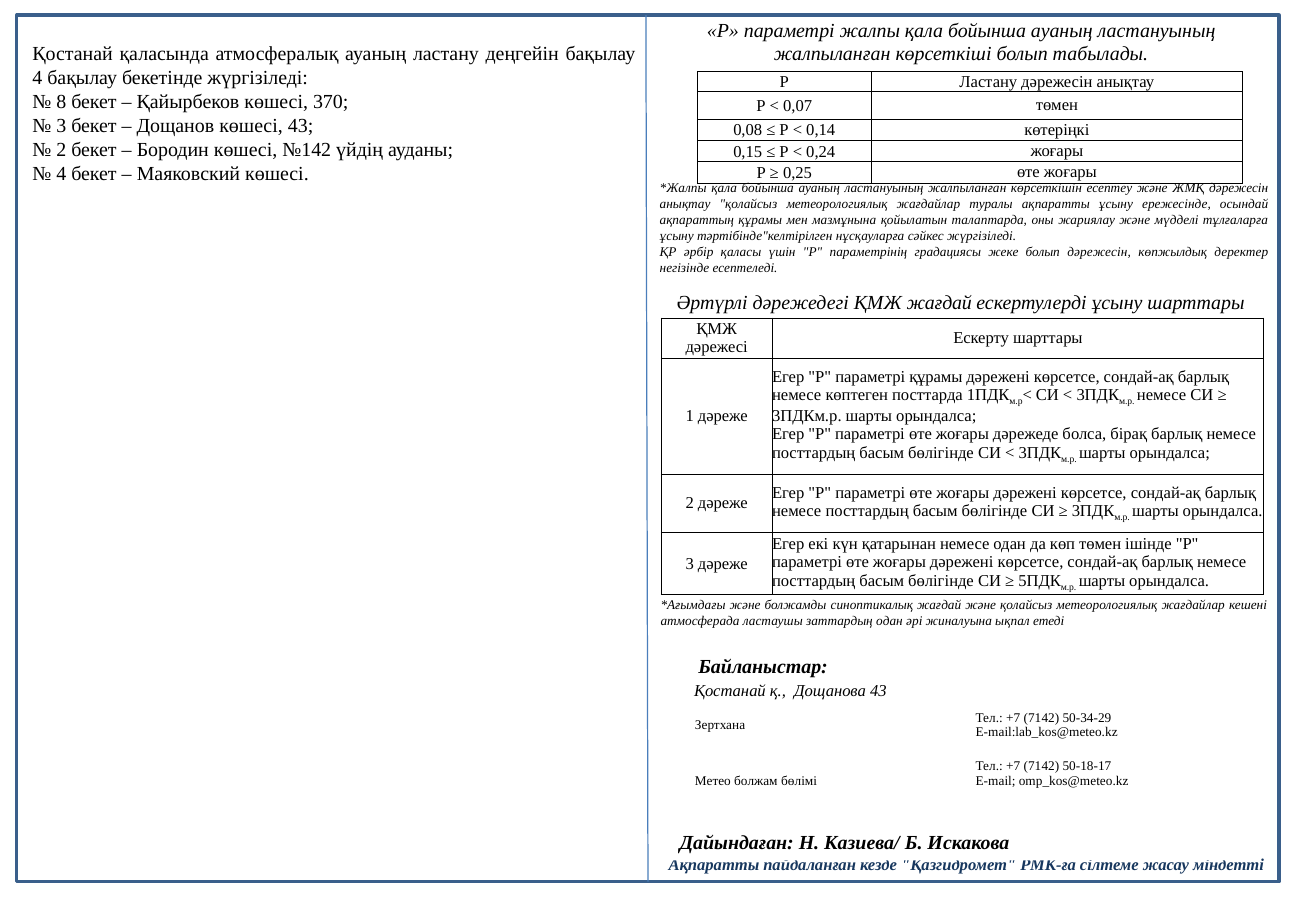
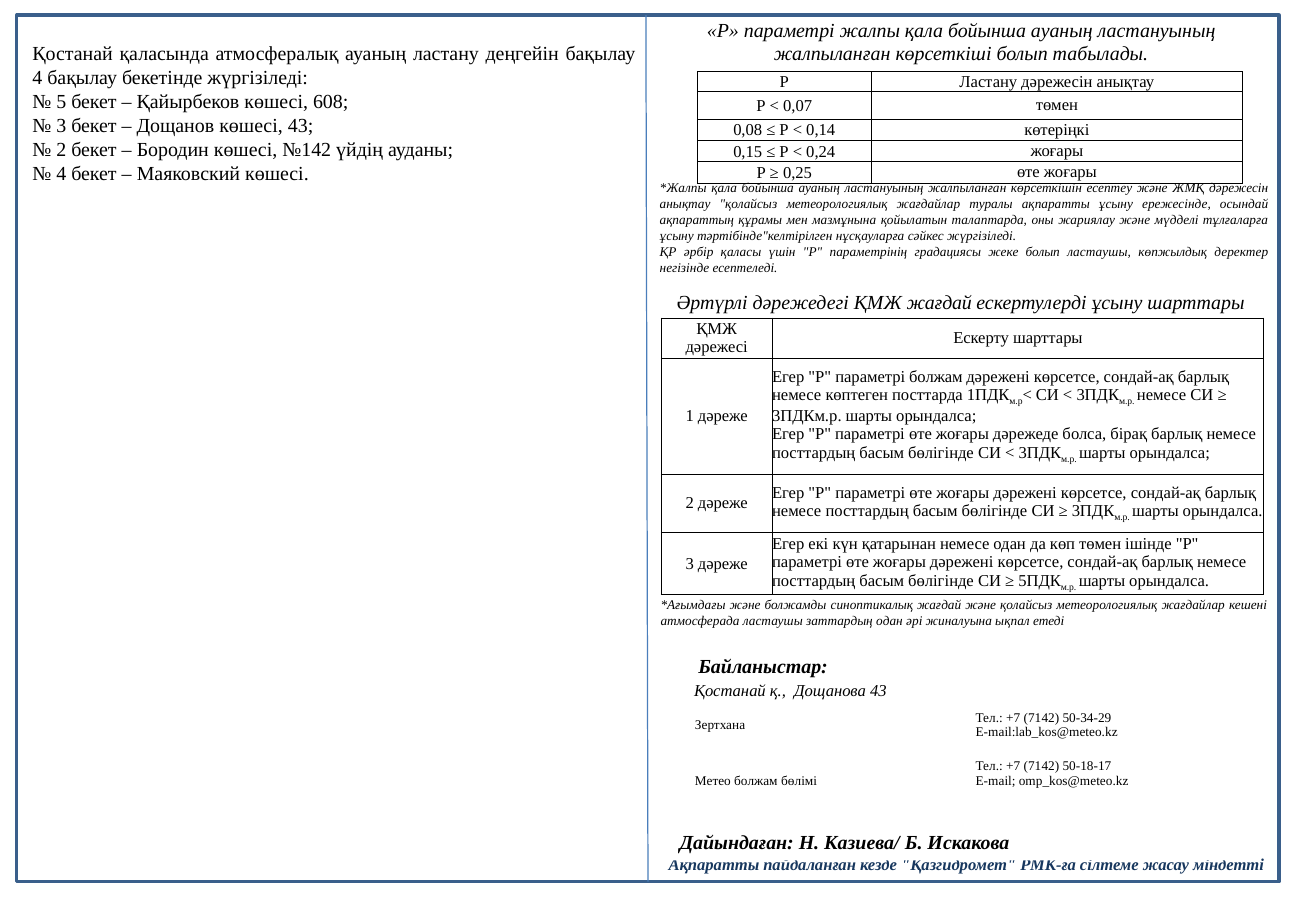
8: 8 -> 5 (61, 102)
370: 370 -> 608 (331, 102)
болып дәрежесін: дәрежесін -> ластаушы (1099, 252)
параметрі құрамы: құрамы -> болжам (936, 377)
